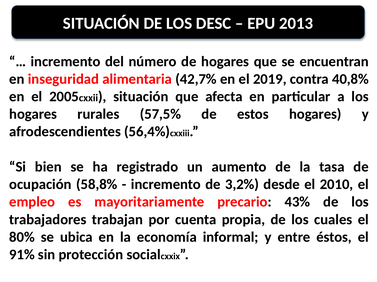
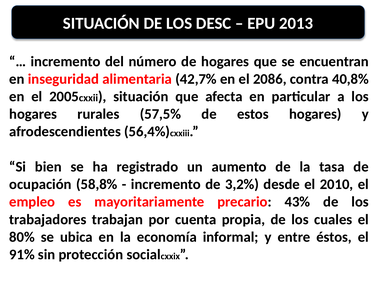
2019: 2019 -> 2086 (270, 79)
